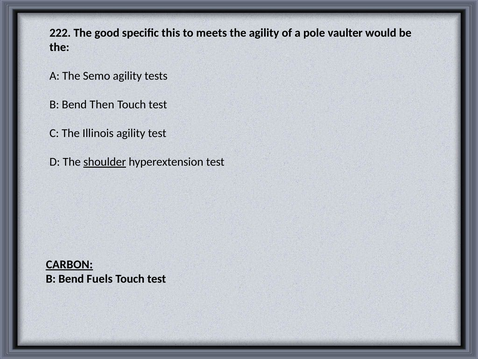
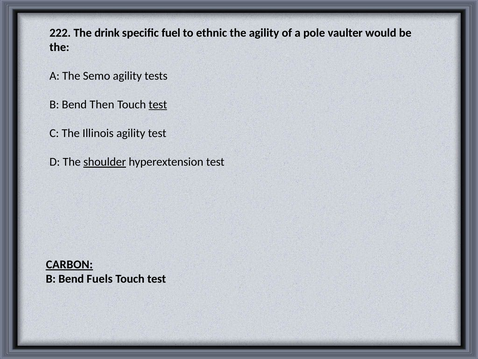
good: good -> drink (107, 33)
this: this -> fuel (171, 33)
meets: meets -> ethnic (212, 33)
test underline: none -> present (158, 104)
